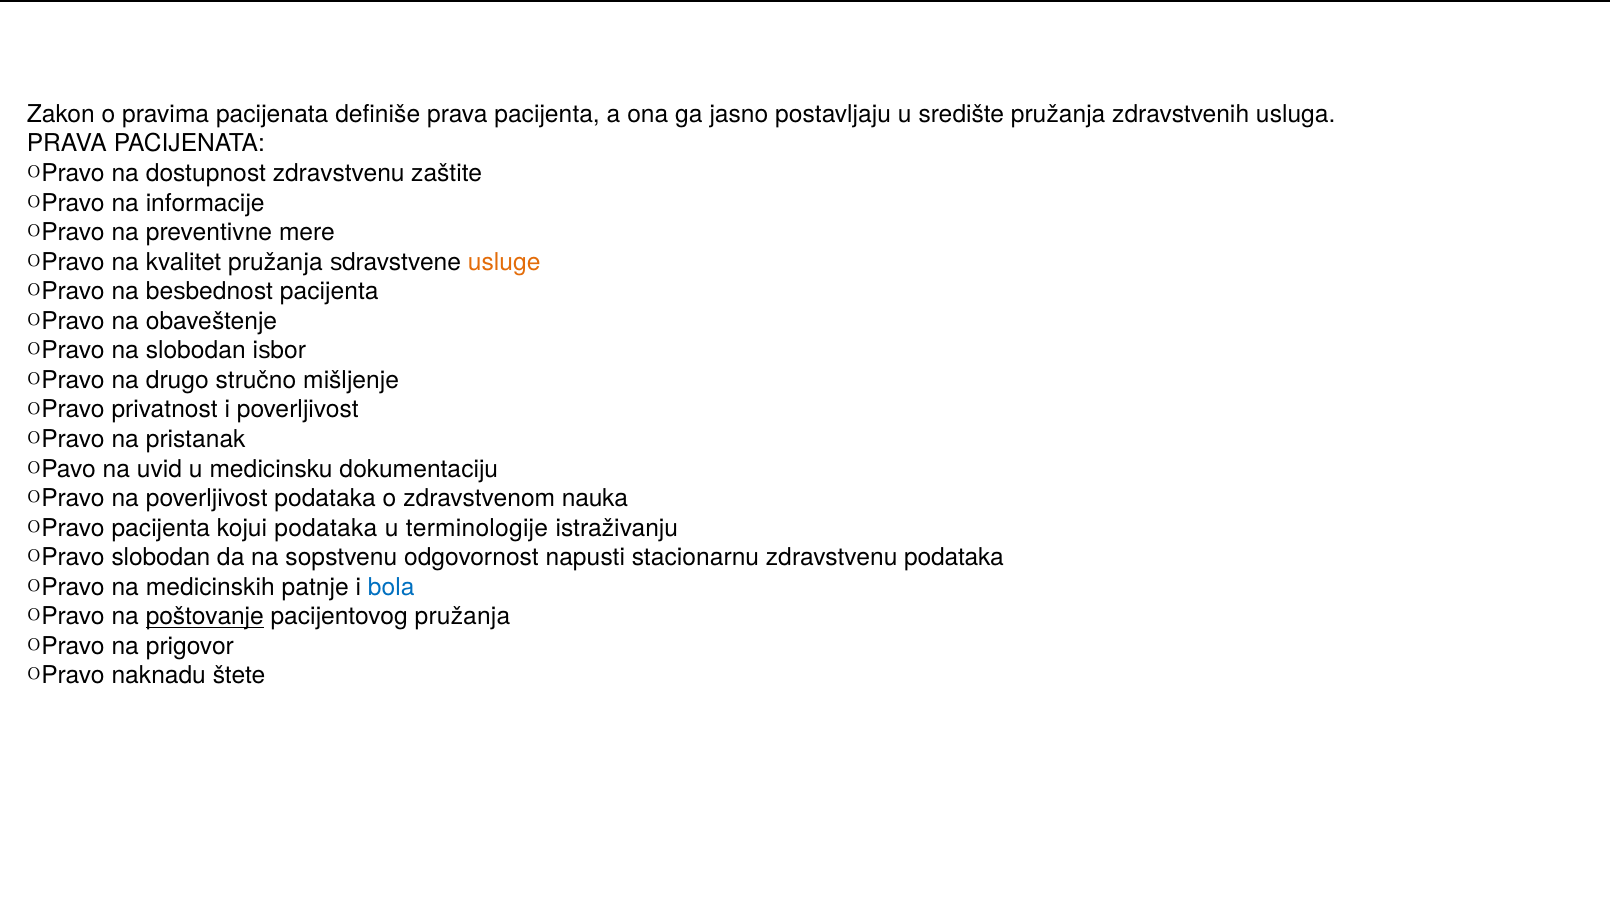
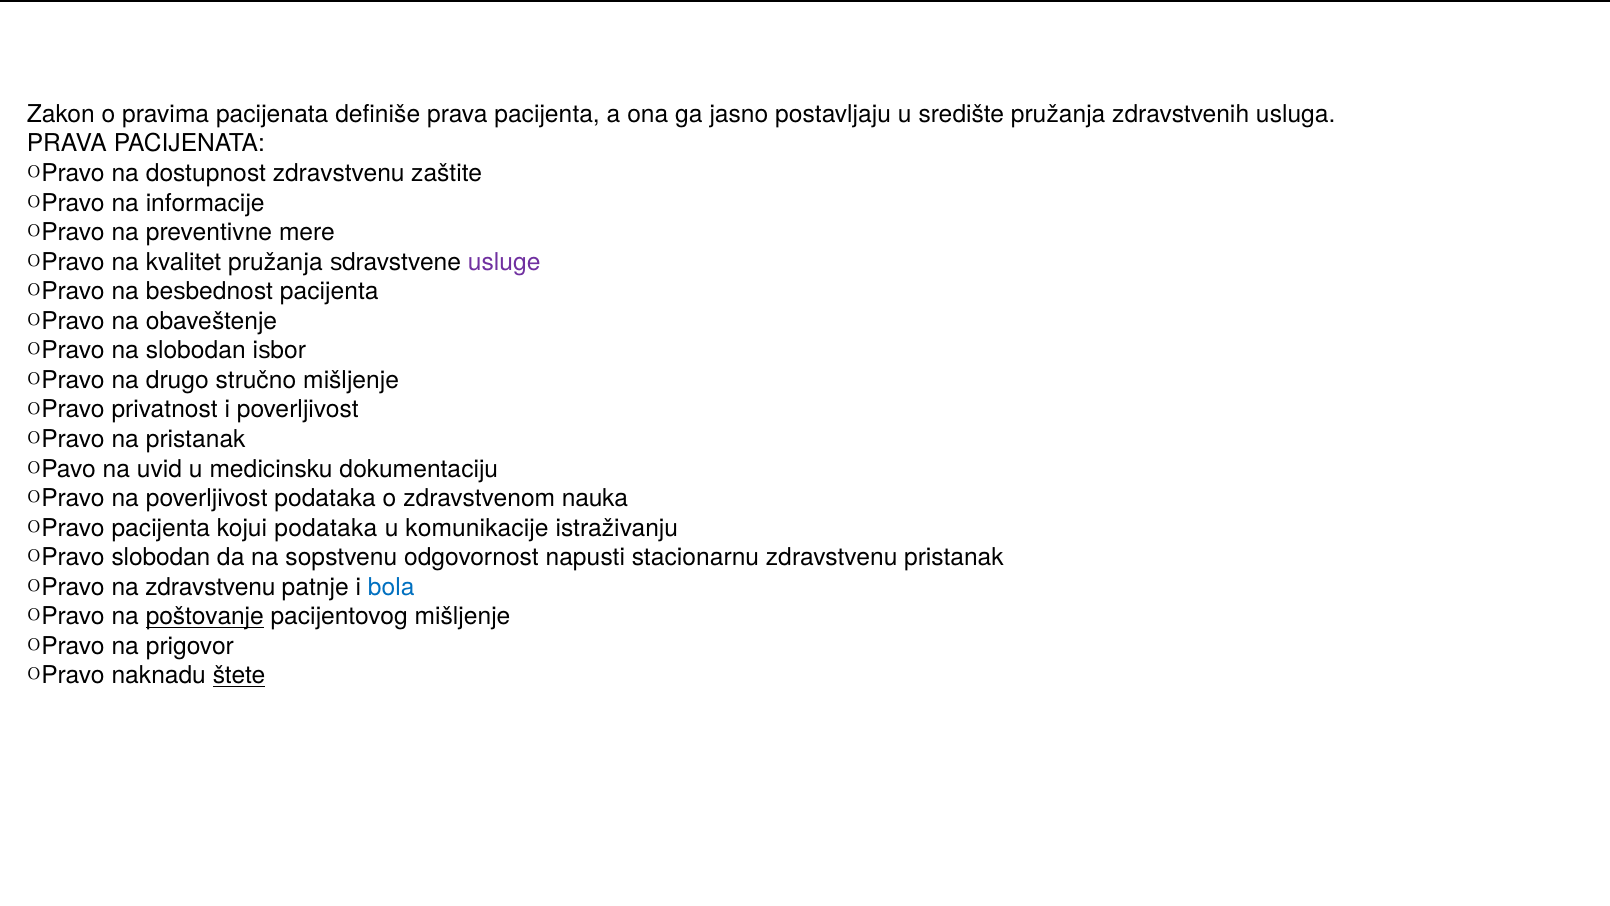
usluge colour: orange -> purple (504, 262)
terminologije: terminologije -> komunikacije (477, 528)
zdravstvenu podataka: podataka -> pristanak (954, 557)
na medicinskih: medicinskih -> zdravstvenu (210, 587)
pacijentovog pružanja: pružanja -> mišljenje (463, 616)
štete underline: none -> present (239, 676)
